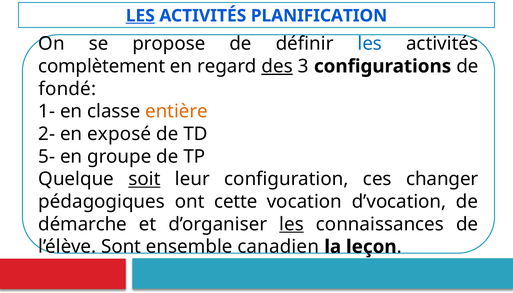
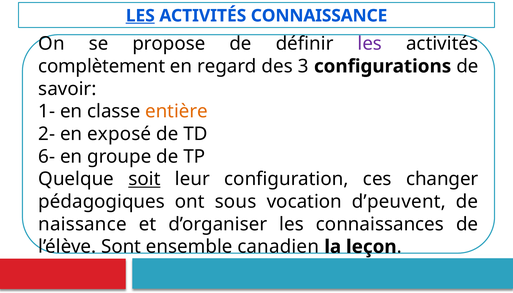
PLANIFICATION: PLANIFICATION -> CONNAISSANCE (319, 16)
les colour: blue -> purple (370, 44)
des underline: present -> none (277, 66)
fondé: fondé -> savoir (67, 89)
5-: 5- -> 6- (47, 157)
cette: cette -> sous (236, 202)
d’vocation: d’vocation -> d’peuvent (399, 202)
démarche: démarche -> naissance (82, 224)
les underline: present -> none (292, 224)
